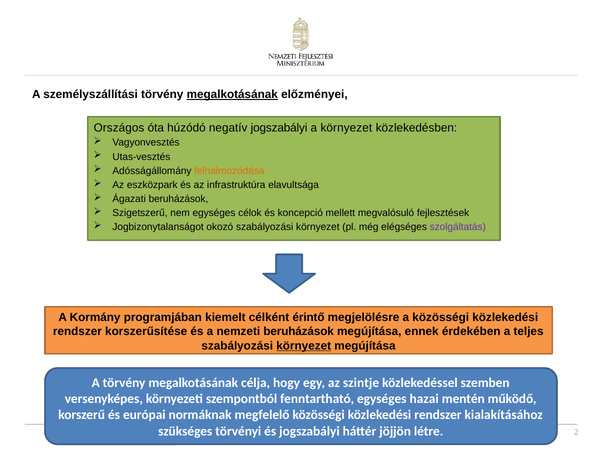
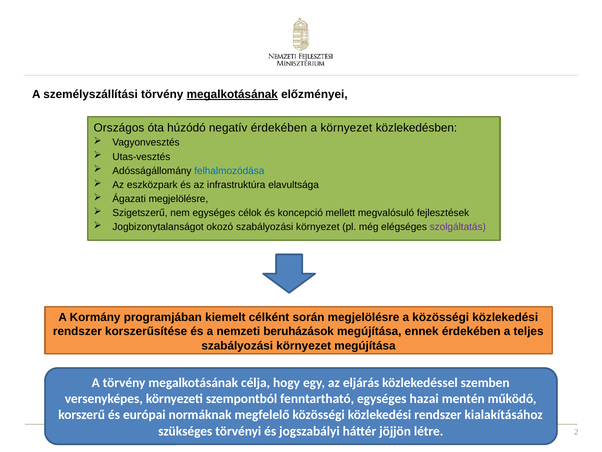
negatív jogszabályi: jogszabályi -> érdekében (279, 128)
felhalmozódása colour: orange -> blue (229, 171)
Ágazati beruházások: beruházások -> megjelölésre (178, 199)
érintő: érintő -> során (308, 317)
környezet underline: present -> none (304, 345)
szintje: szintje -> eljárás (361, 383)
